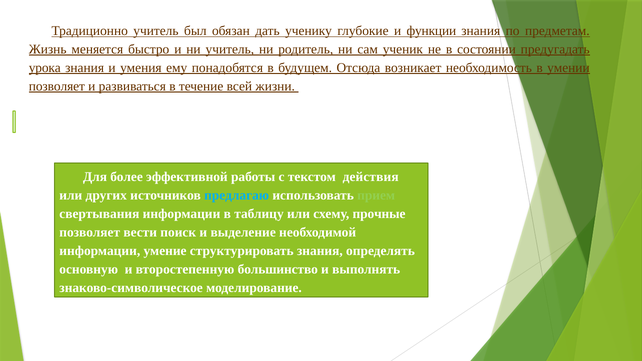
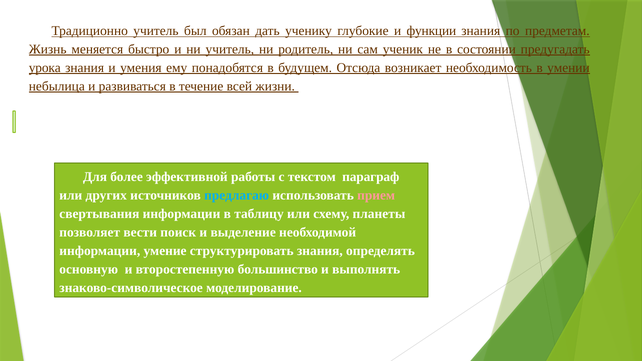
позволяет: позволяет -> небылица (57, 86)
действия: действия -> параграф (371, 177)
прием colour: light green -> pink (376, 195)
прочные: прочные -> планеты (379, 214)
